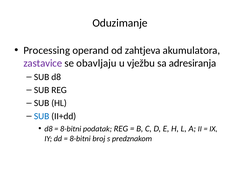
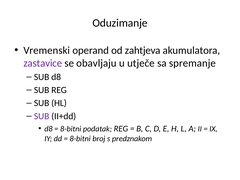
Processing: Processing -> Vremenski (47, 50)
vježbu: vježbu -> utječe (141, 63)
adresiranja: adresiranja -> spremanje (192, 63)
SUB colour: blue -> purple (42, 116)
